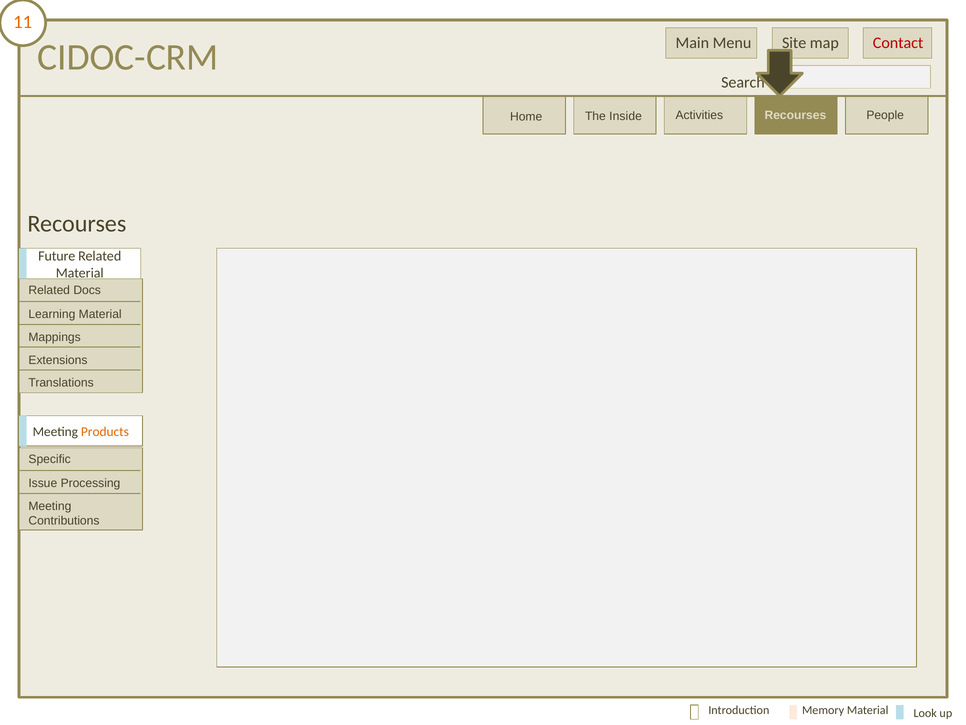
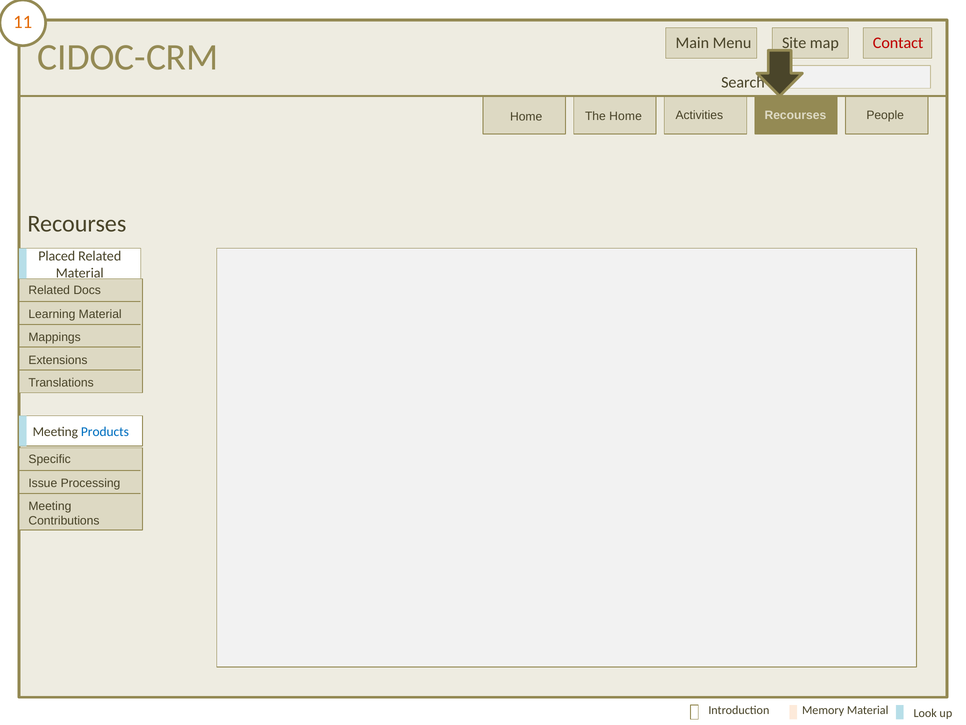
The Inside: Inside -> Home (626, 116)
Future: Future -> Placed (57, 256)
Products colour: orange -> blue (105, 432)
